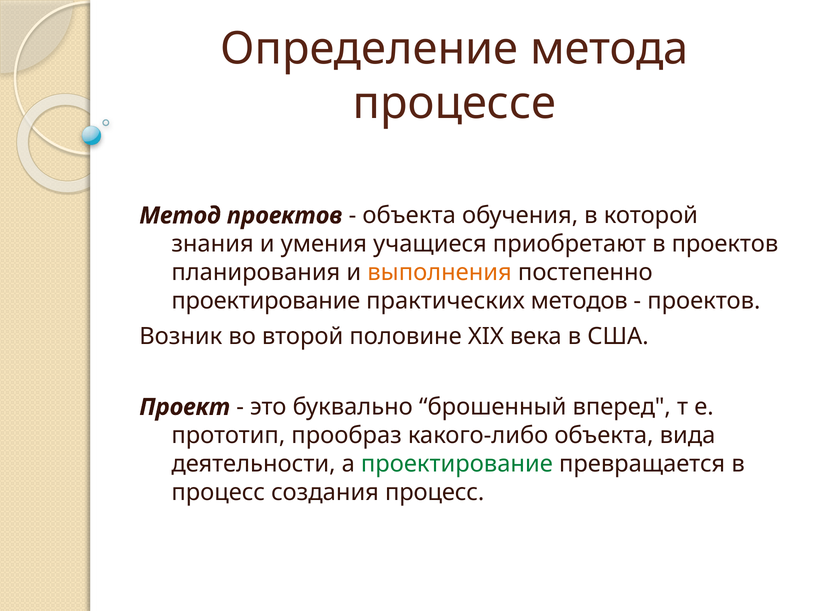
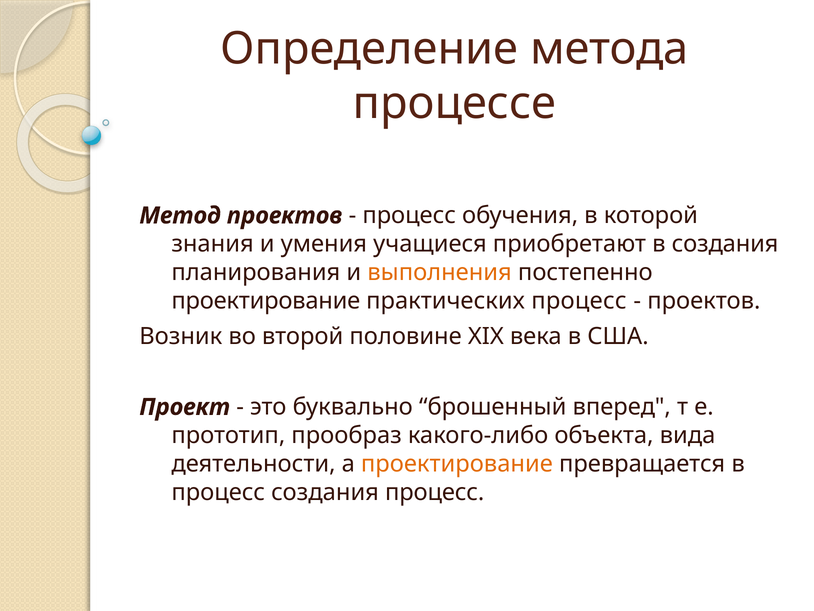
объекта: объекта -> процесс (409, 215)
в проектов: проектов -> создания (725, 244)
практических методов: методов -> процесс (579, 301)
проектирование colour: green -> orange (457, 464)
